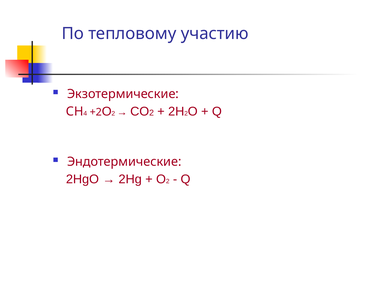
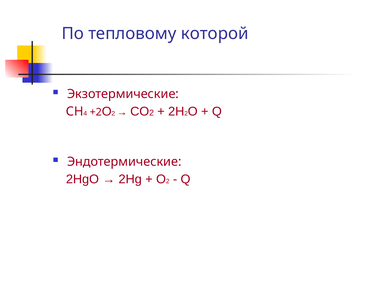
участию: участию -> которой (215, 34)
